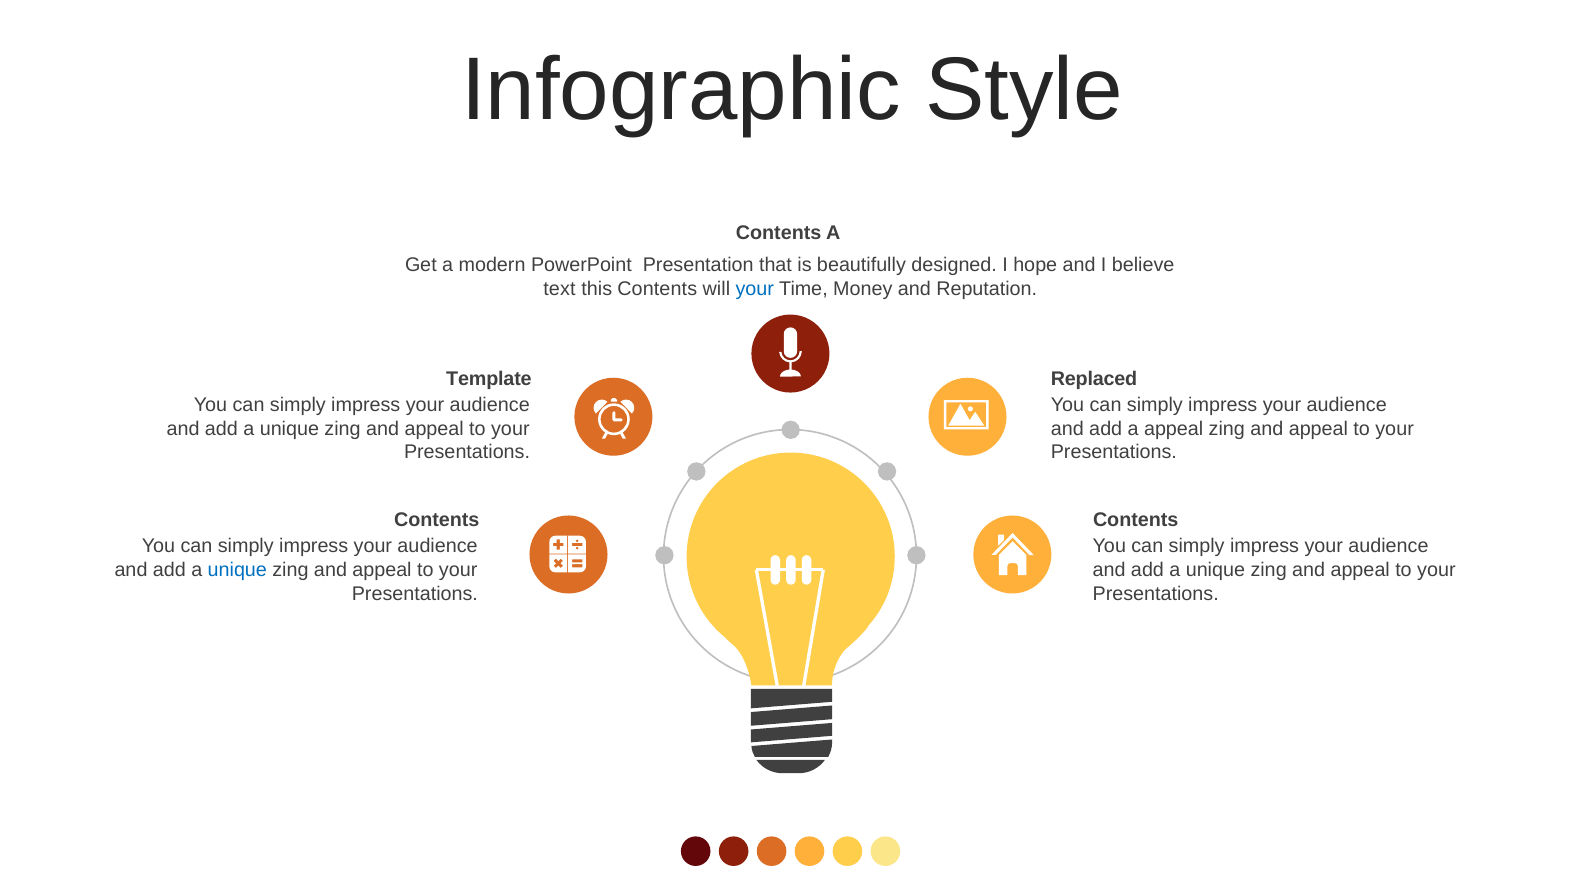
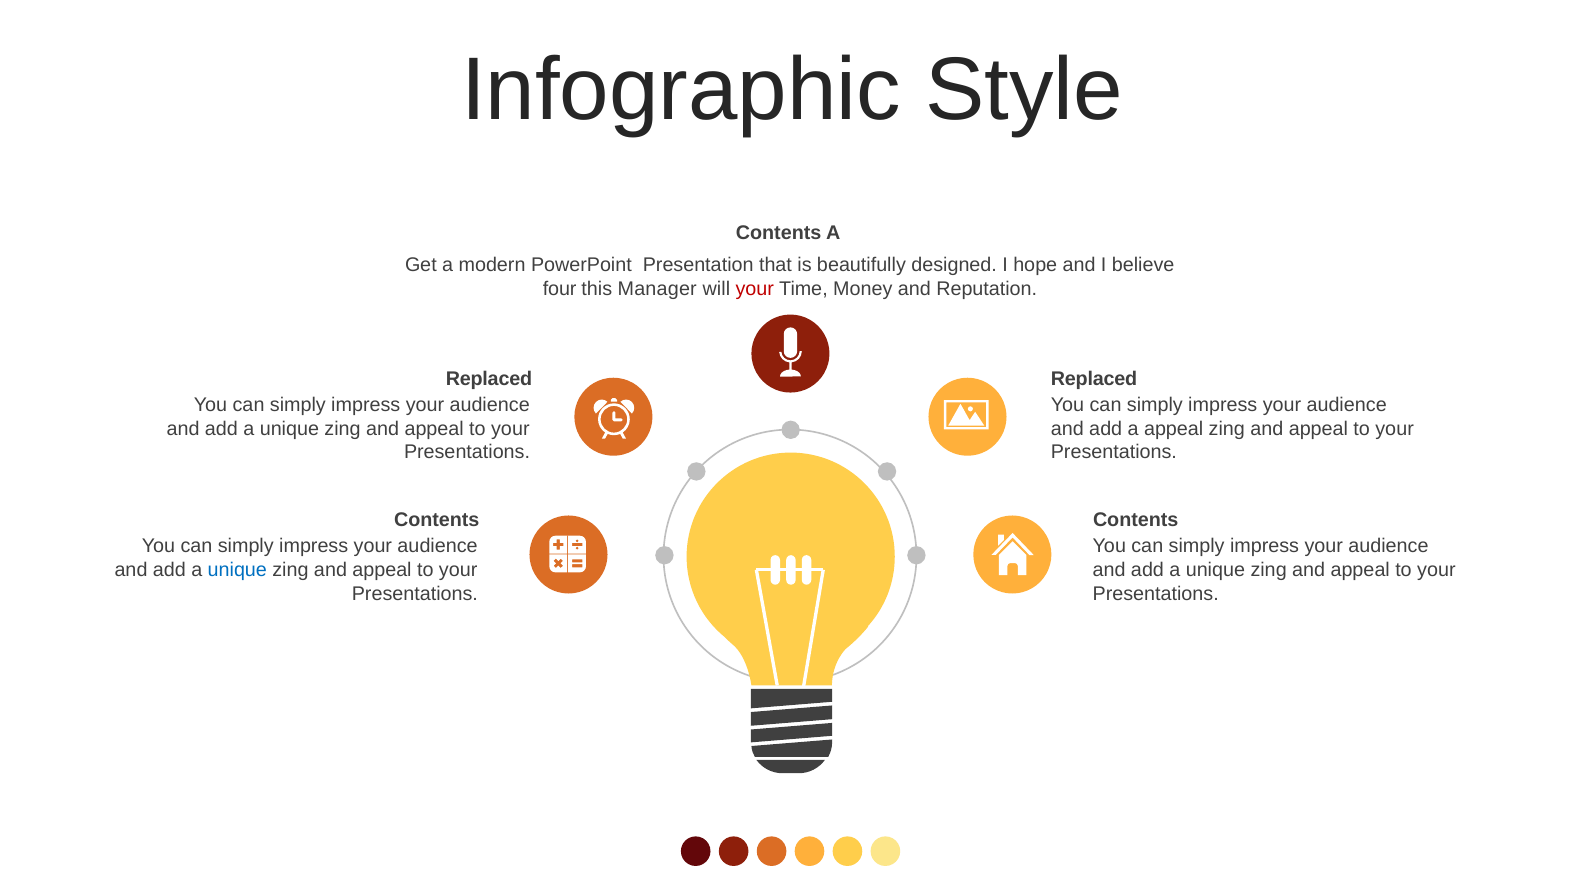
text: text -> four (560, 289)
this Contents: Contents -> Manager (657, 289)
your colour: blue -> red (755, 289)
Template: Template -> Replaced (489, 379)
